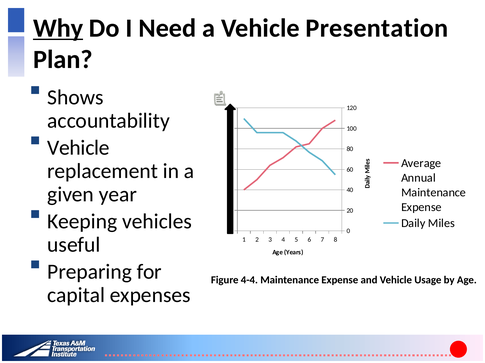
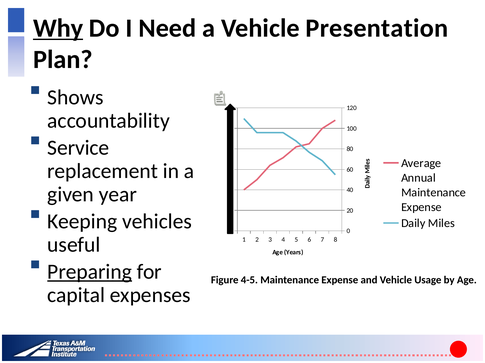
Vehicle: Vehicle -> Service (78, 148)
Preparing underline: none -> present (90, 272)
4-4: 4-4 -> 4-5 (249, 280)
